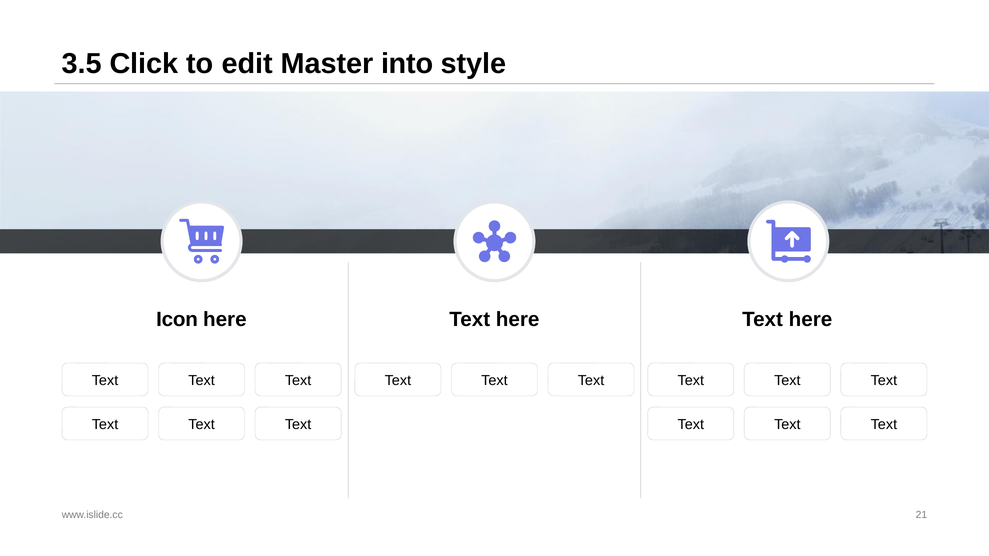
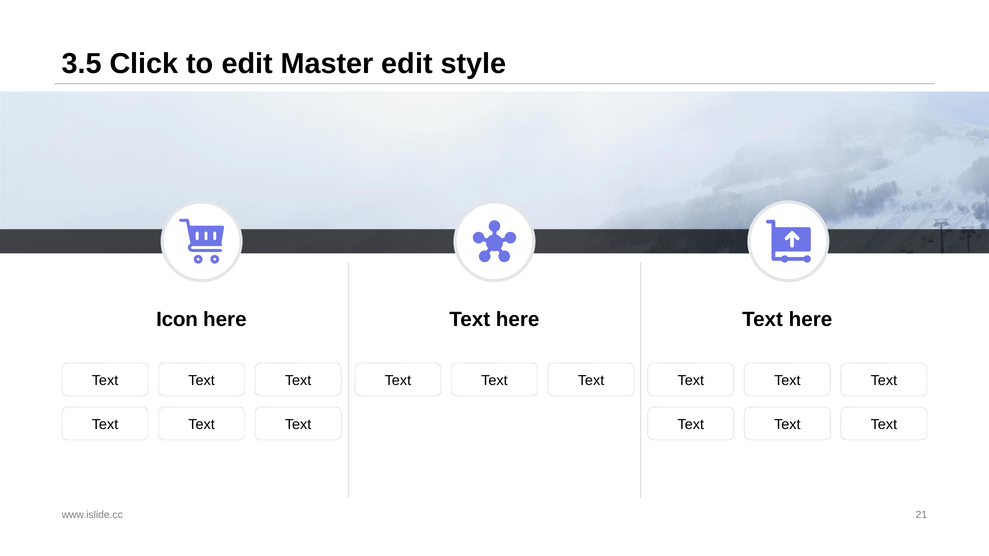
Master into: into -> edit (407, 64)
